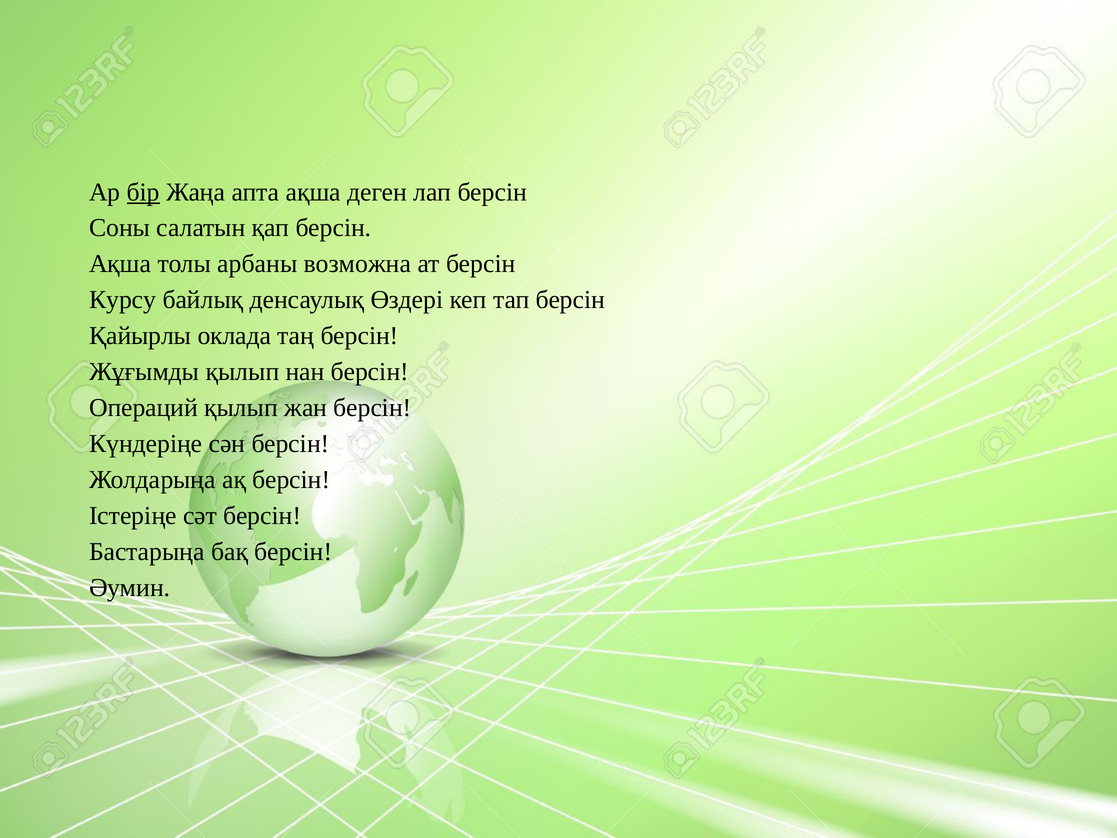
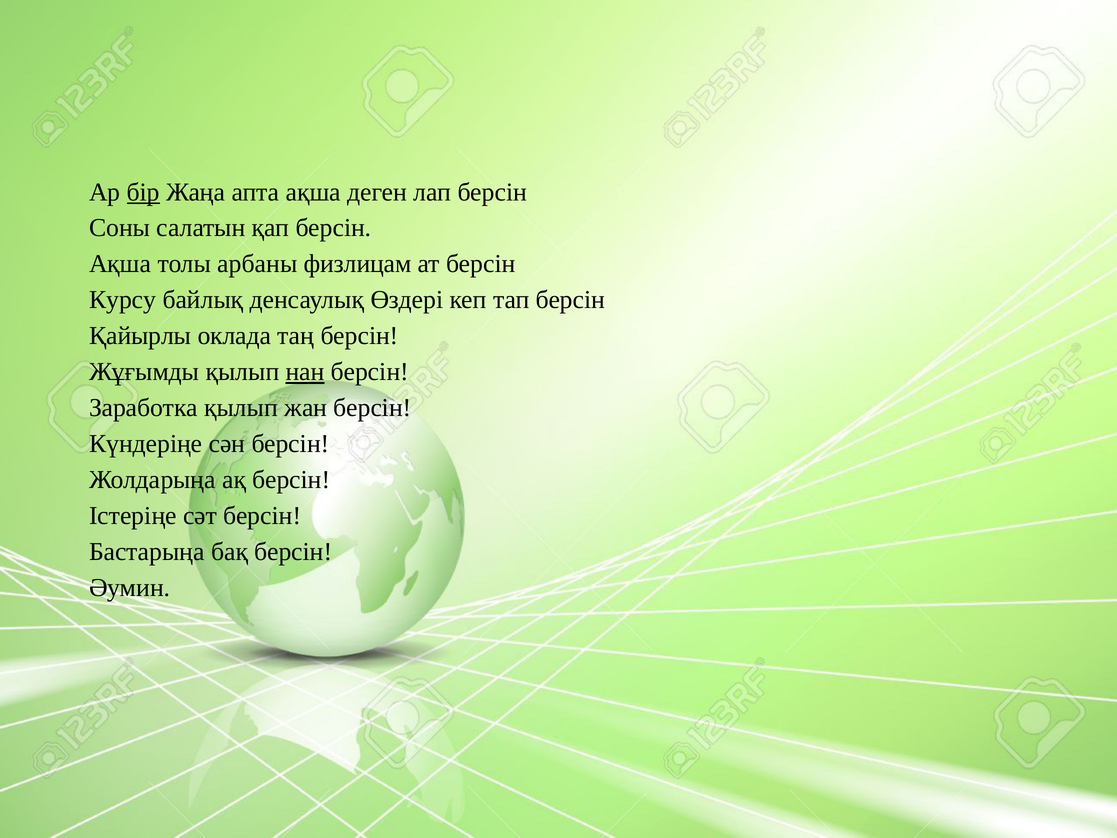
возможна: возможна -> физлицам (358, 264)
нан underline: none -> present (305, 372)
Операций: Операций -> Заработка (143, 408)
